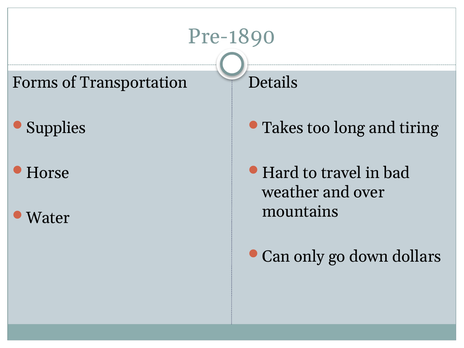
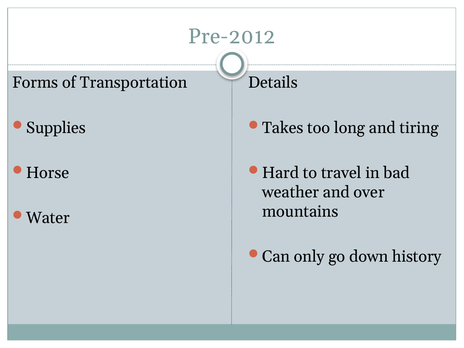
Pre-1890: Pre-1890 -> Pre-2012 (232, 37)
dollars: dollars -> history (417, 256)
